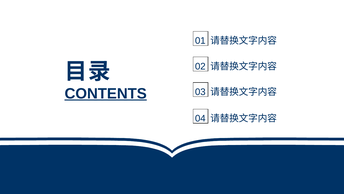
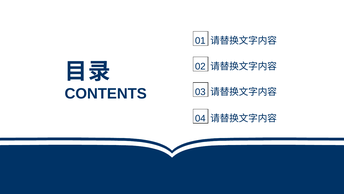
CONTENTS underline: present -> none (106, 93)
